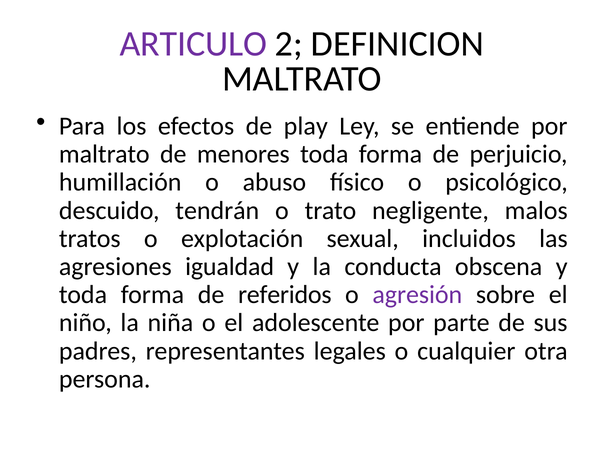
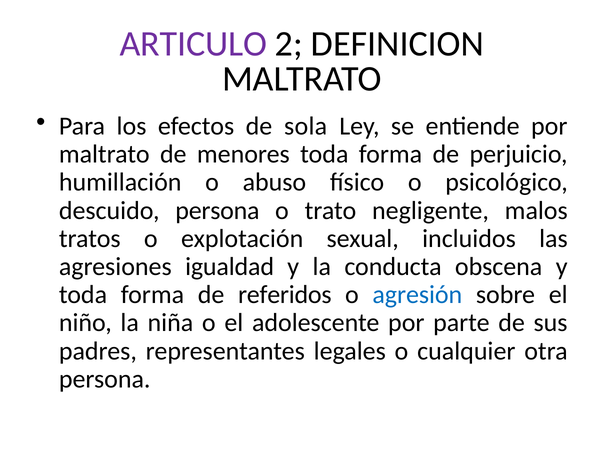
play: play -> sola (306, 126)
descuido tendrán: tendrán -> persona (217, 210)
agresión colour: purple -> blue (417, 295)
